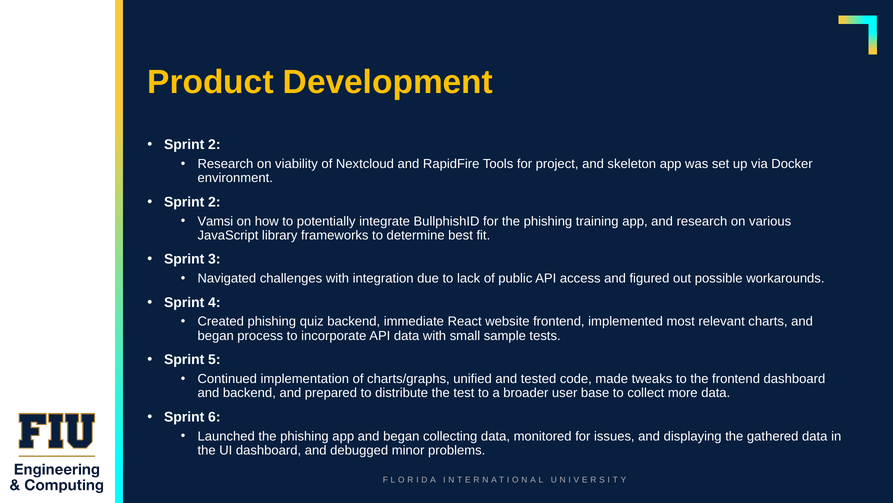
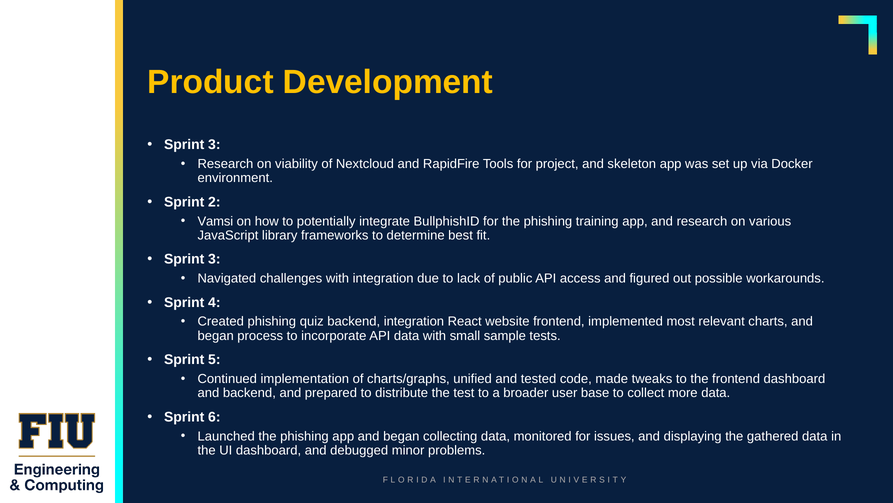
2: 2 -> 3 (214, 145)
backend immediate: immediate -> integration (414, 321)
